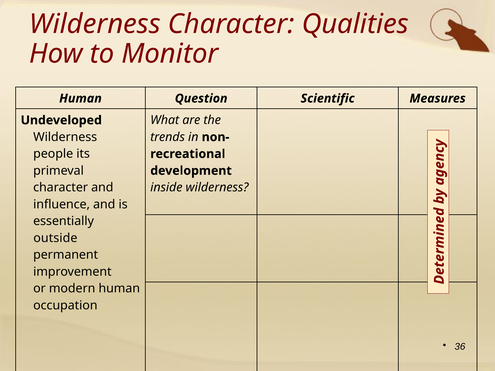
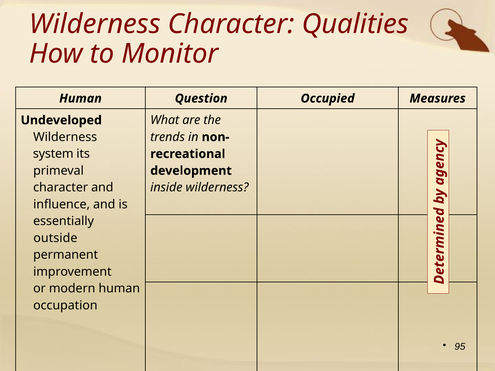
Scientific: Scientific -> Occupied (328, 99)
people: people -> system (53, 154)
36: 36 -> 95 (460, 347)
